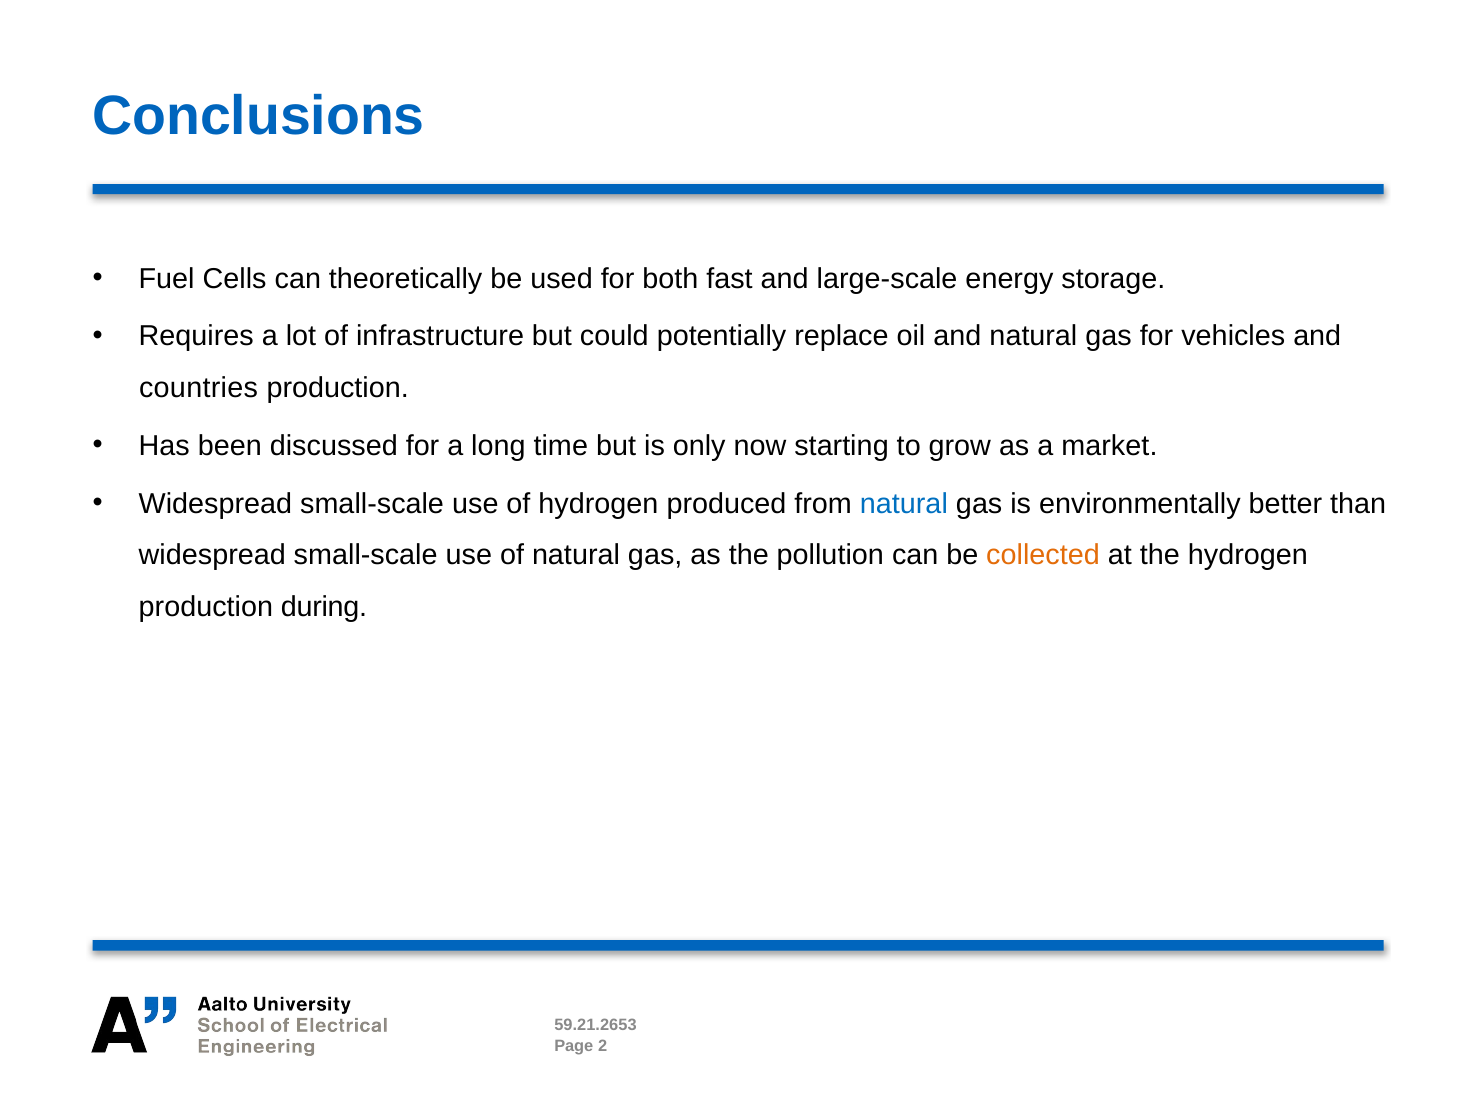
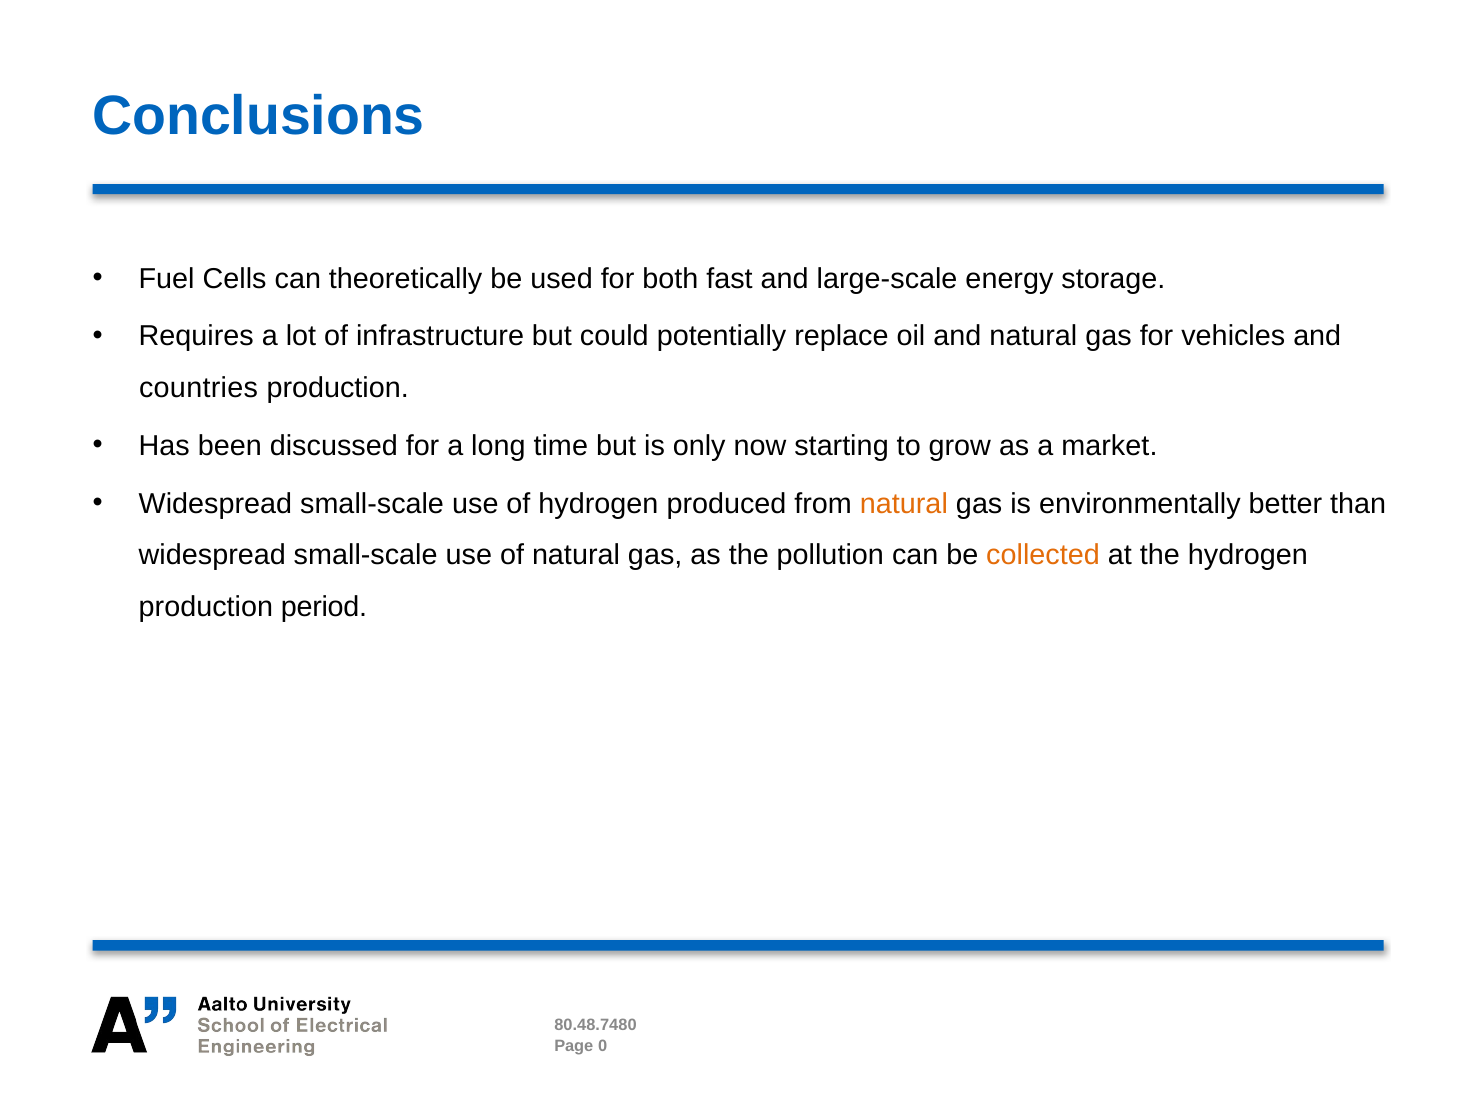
natural colour: blue -> orange (904, 503)
during: during -> period (324, 607)
59.21.2653: 59.21.2653 -> 80.48.7480 (595, 1025)
2: 2 -> 0 (603, 1046)
